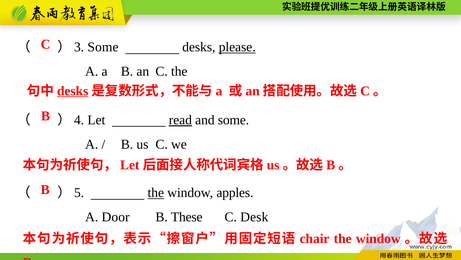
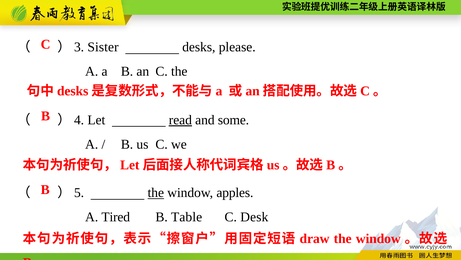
Some: Some -> Sister (103, 47)
please underline: present -> none (237, 47)
desks underline: present -> none (73, 91)
Door: Door -> Tired (116, 217)
These: These -> Table (187, 217)
chair: chair -> draw (315, 238)
